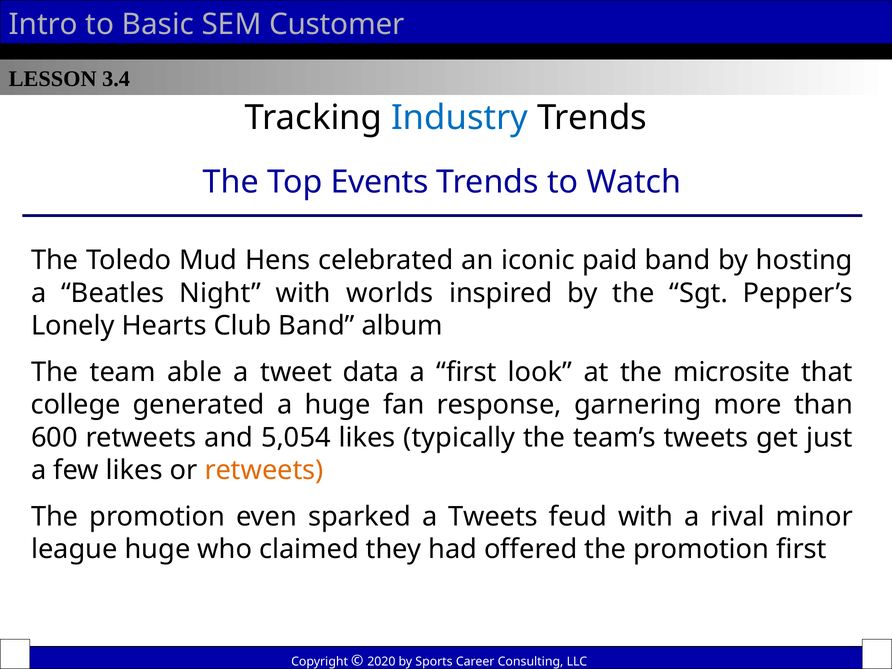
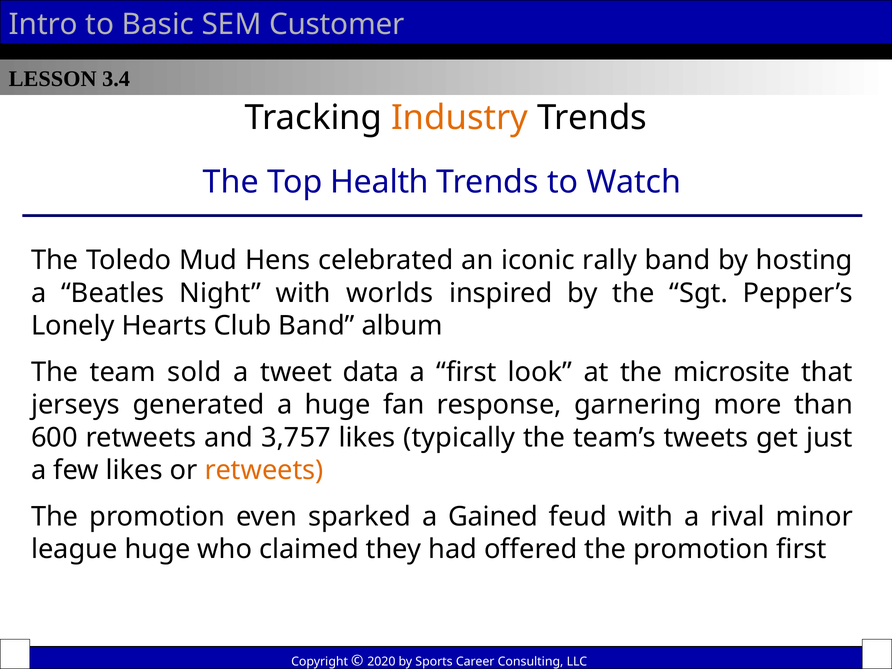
Industry colour: blue -> orange (460, 118)
Events: Events -> Health (380, 182)
paid: paid -> rally (610, 260)
able: able -> sold (194, 372)
college: college -> jerseys (76, 405)
5,054: 5,054 -> 3,757 (296, 438)
a Tweets: Tweets -> Gained (493, 517)
